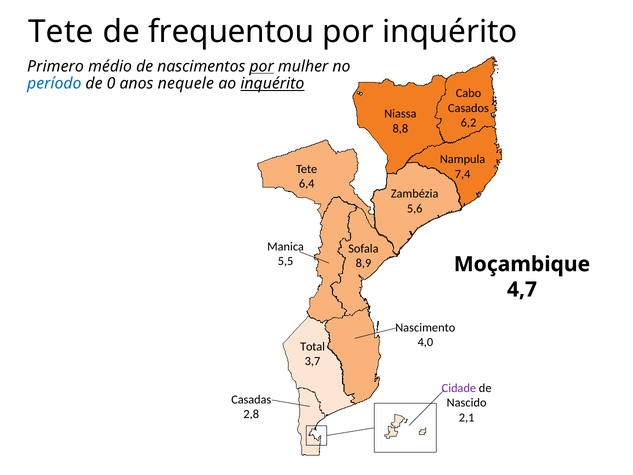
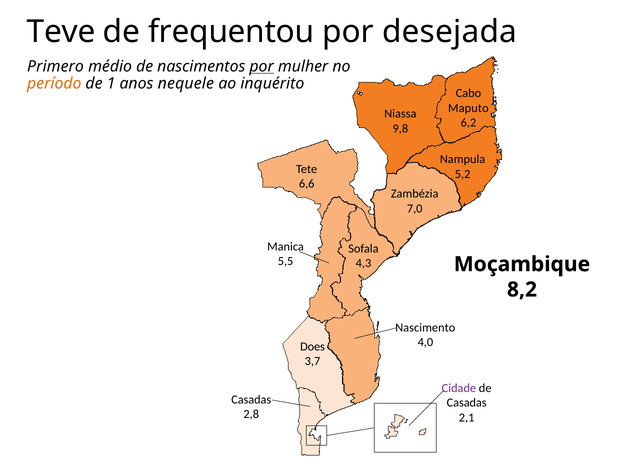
Tete: Tete -> Teve (61, 32)
por inquérito: inquérito -> desejada (450, 32)
período colour: blue -> orange (54, 84)
0: 0 -> 1 (111, 84)
inquérito underline: present -> none (272, 84)
Casados: Casados -> Maputo (468, 108)
8,8: 8,8 -> 9,8 (400, 128)
7,4: 7,4 -> 5,2 (463, 174)
6,4: 6,4 -> 6,6 (307, 184)
5,6: 5,6 -> 7,0 (415, 208)
8,9: 8,9 -> 4,3 (363, 263)
4,7: 4,7 -> 8,2 (522, 289)
Total: Total -> Does (313, 346)
Nascido: Nascido -> Casadas (467, 403)
